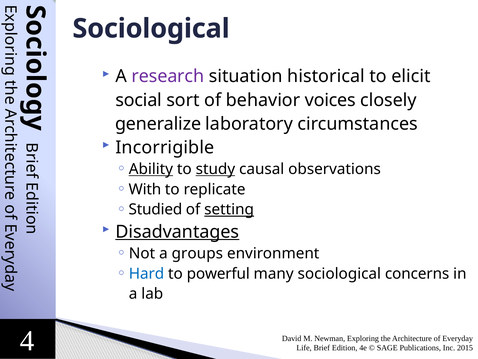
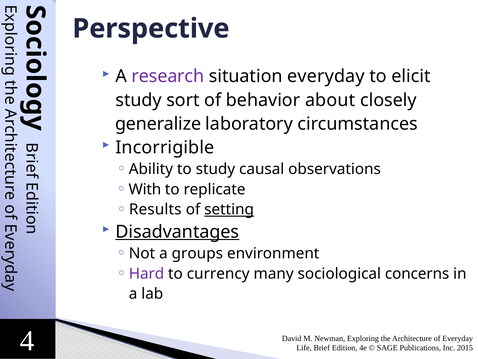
Sociological: Sociological -> Perspective (151, 29)
situation historical: historical -> everyday (326, 76)
social: social -> study (139, 100)
voices: voices -> about (330, 100)
Ability underline: present -> none (151, 169)
study underline: present -> none (215, 169)
Studied: Studied -> Results (155, 209)
Hard colour: blue -> purple (146, 273)
powerful: powerful -> currency (218, 273)
